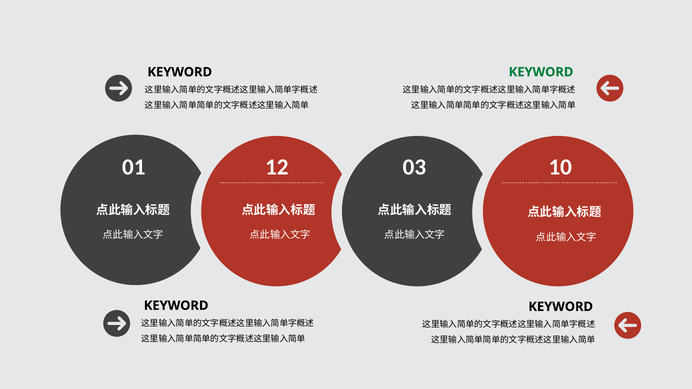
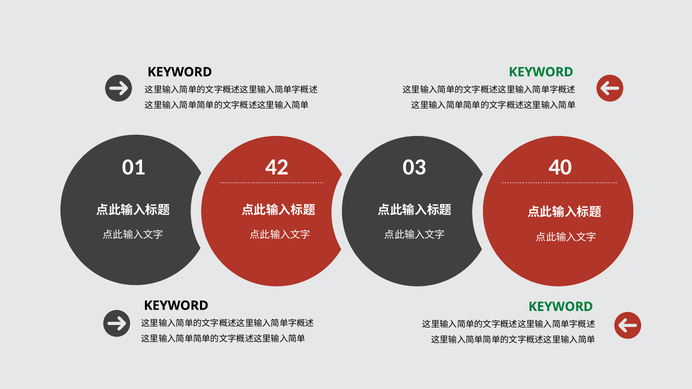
12: 12 -> 42 (277, 167)
10: 10 -> 40 (560, 167)
KEYWORD colour: black -> green (561, 307)
